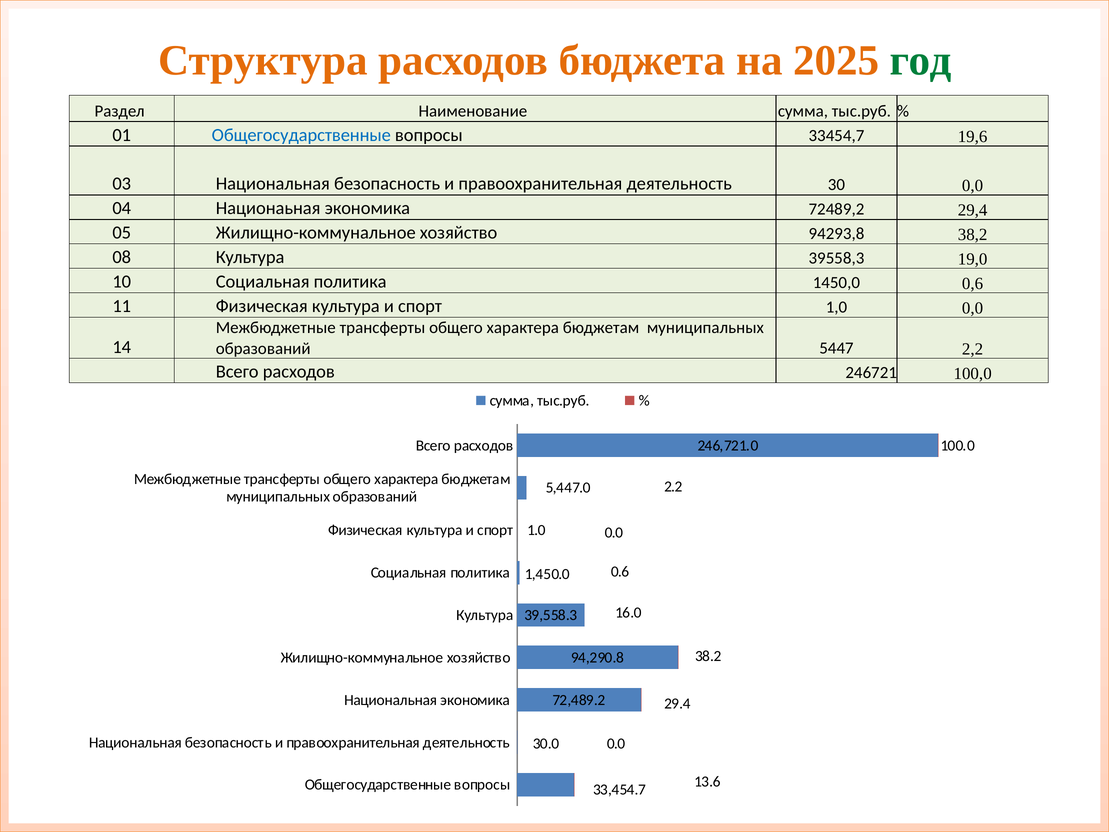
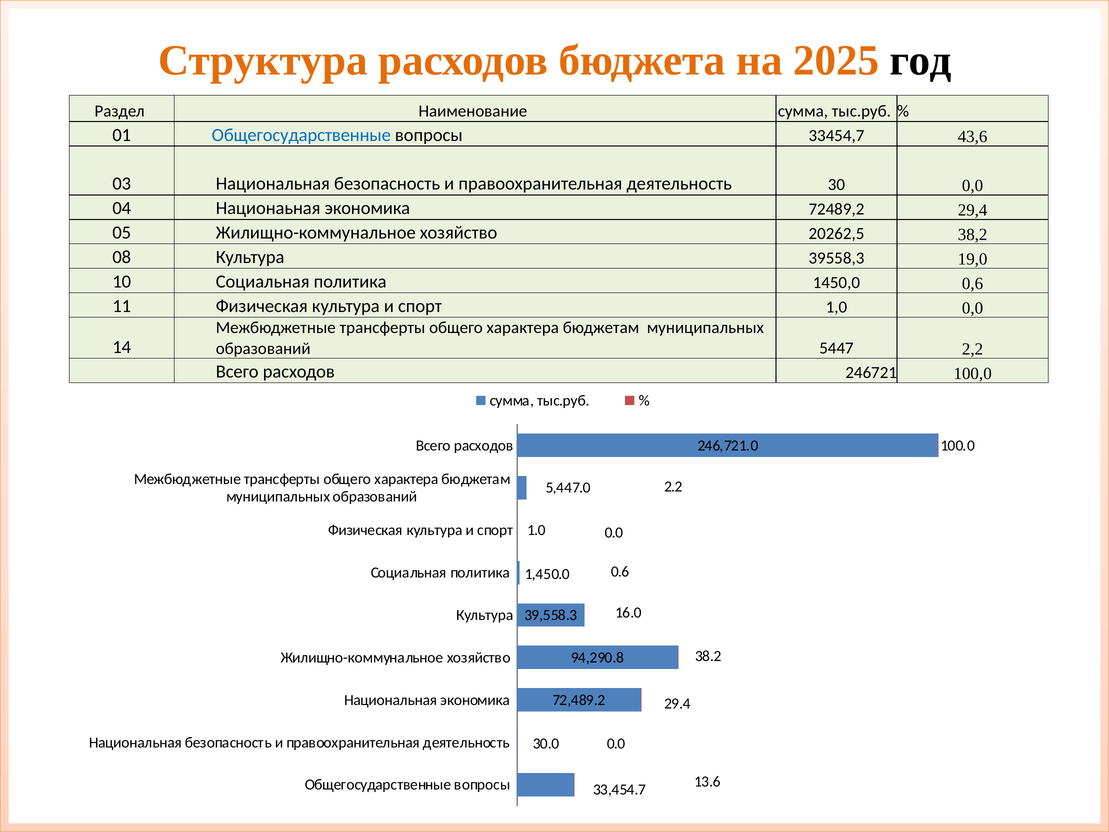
год colour: green -> black (921, 60)
19,6: 19,6 -> 43,6 (973, 137)
94293,8: 94293,8 -> 20262,5 (836, 234)
